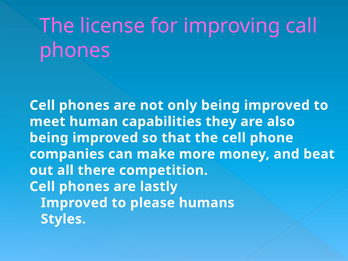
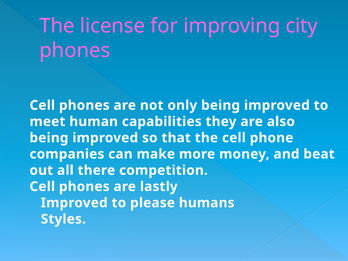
call: call -> city (302, 26)
